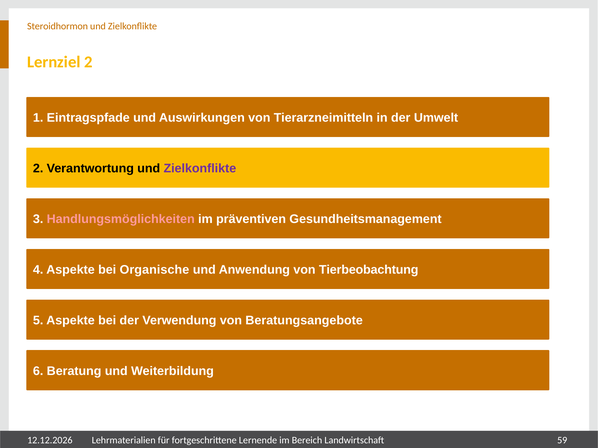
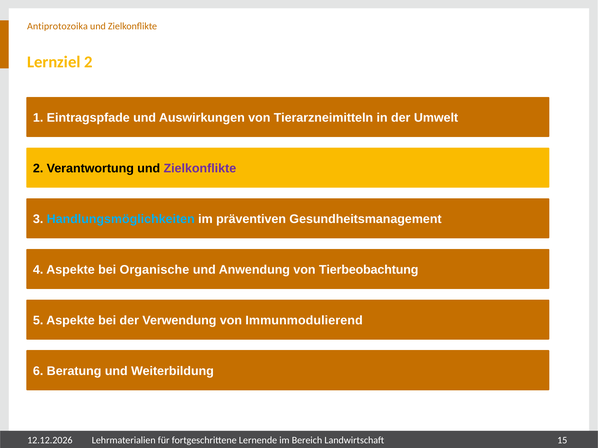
Steroidhormon: Steroidhormon -> Antiprotozoika (57, 26)
Handlungsmöglichkeiten colour: pink -> light blue (121, 219)
Beratungsangebote: Beratungsangebote -> Immunmodulierend (304, 321)
59: 59 -> 15 (562, 441)
